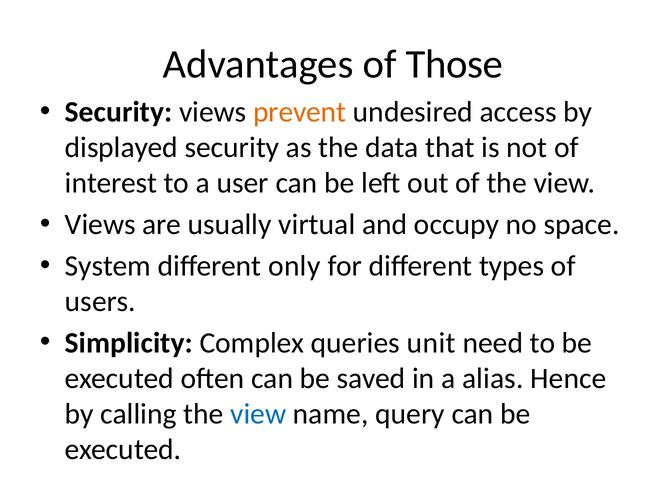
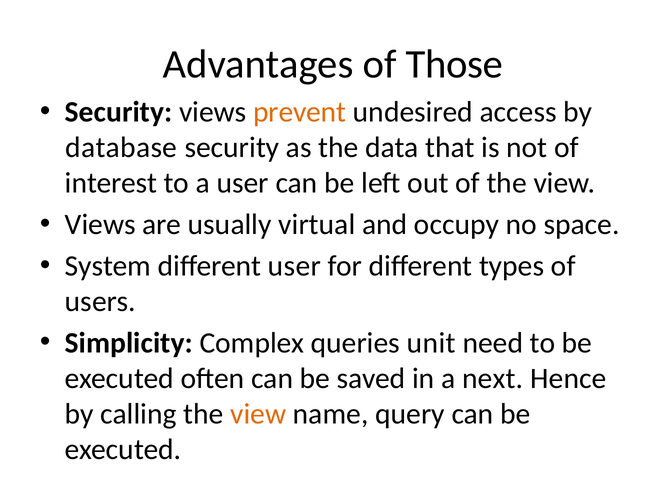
displayed: displayed -> database (121, 148)
different only: only -> user (294, 266)
alias: alias -> next (493, 379)
view colour: blue -> orange (258, 414)
